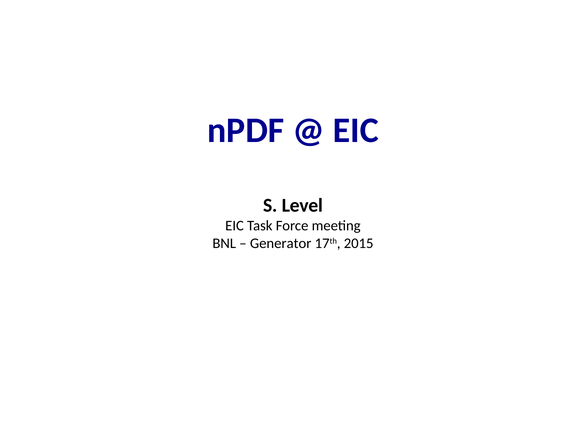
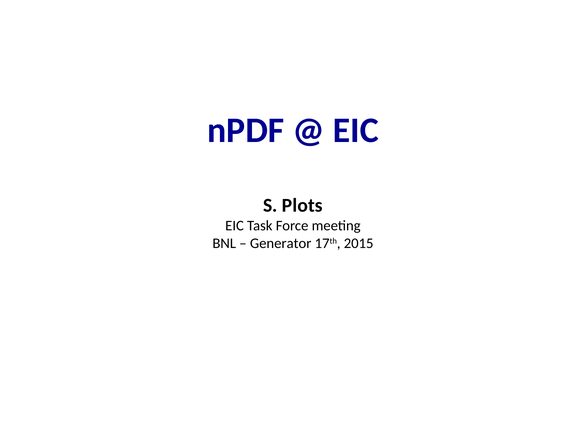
Level: Level -> Plots (302, 205)
